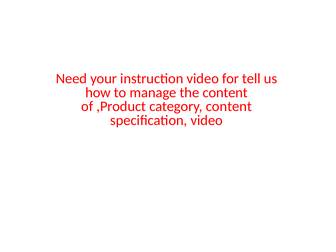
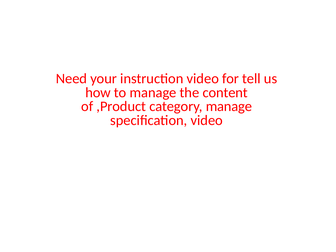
category content: content -> manage (229, 106)
